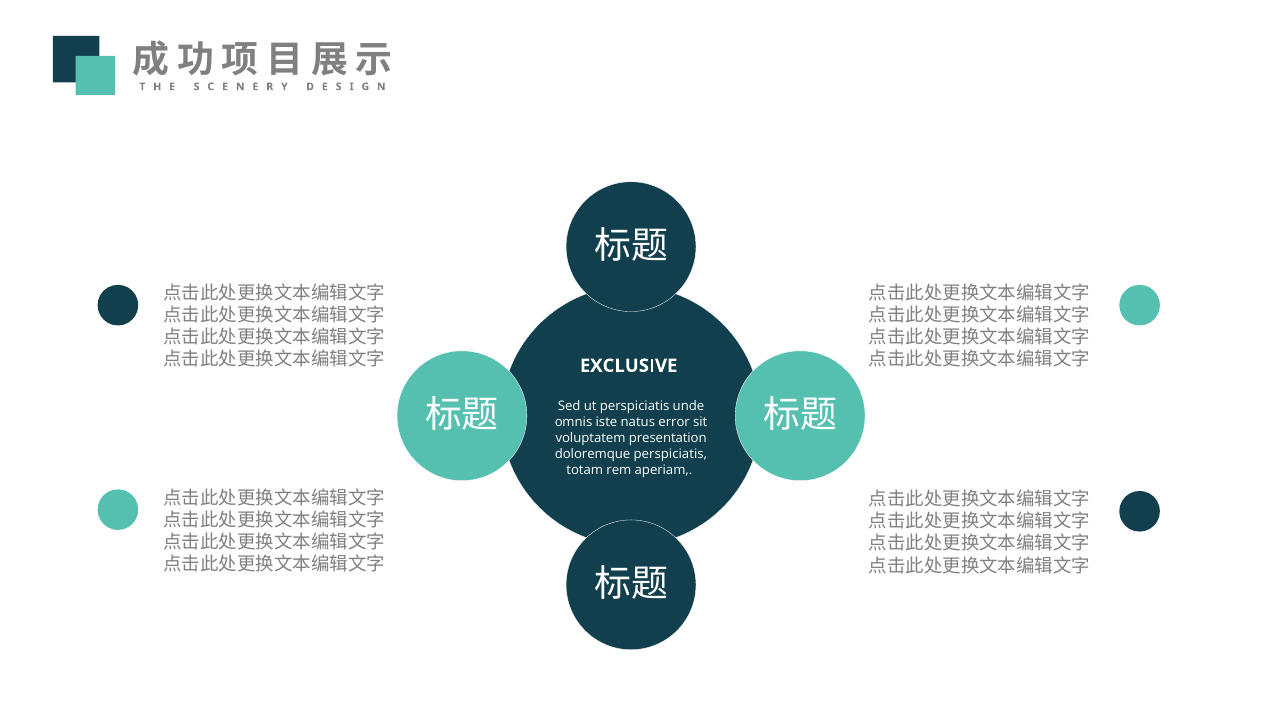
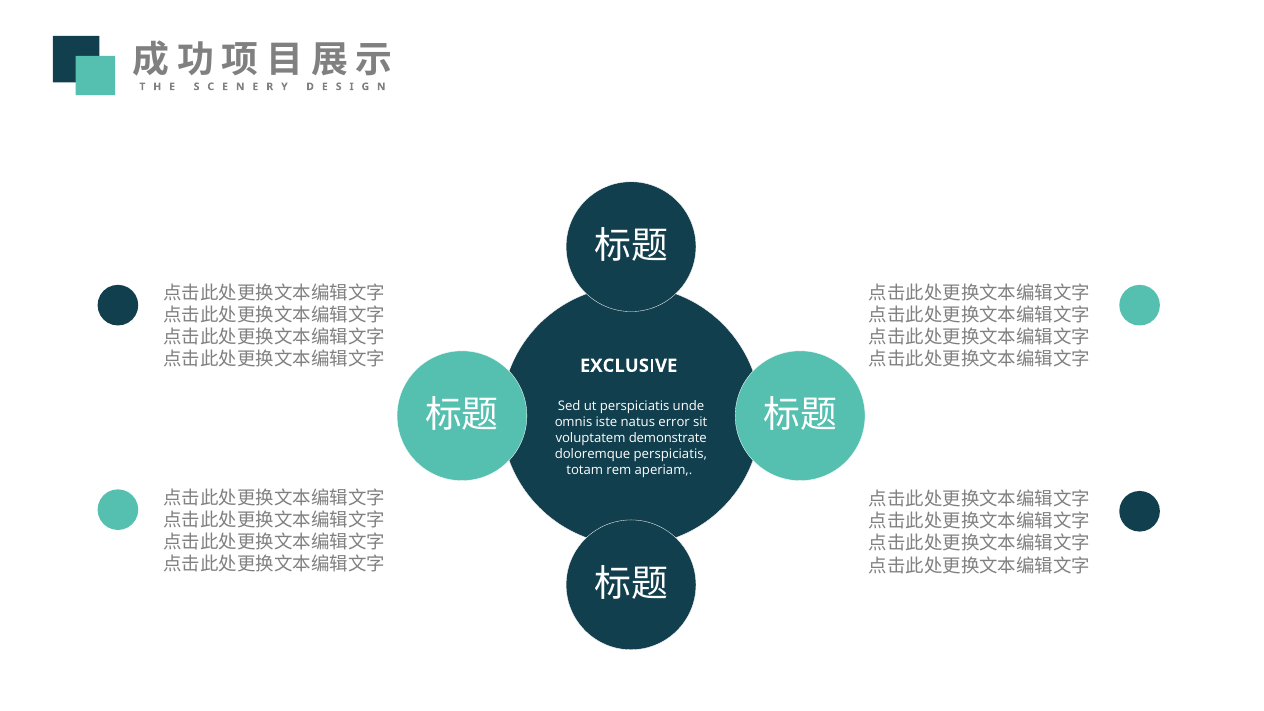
presentation: presentation -> demonstrate (668, 438)
